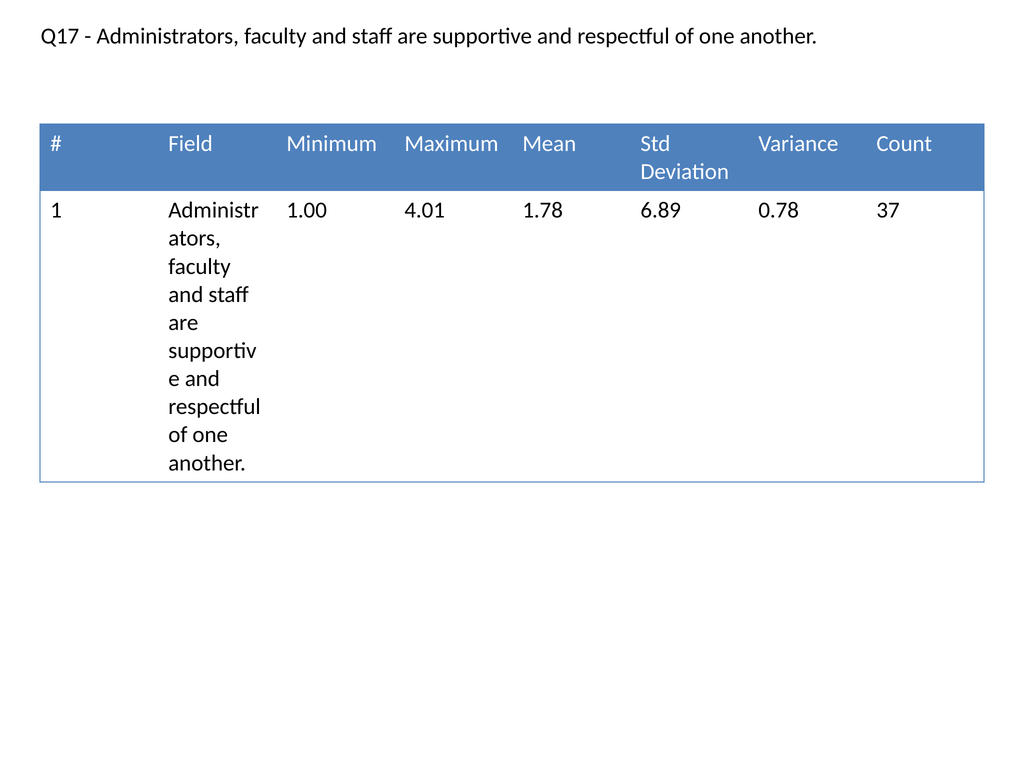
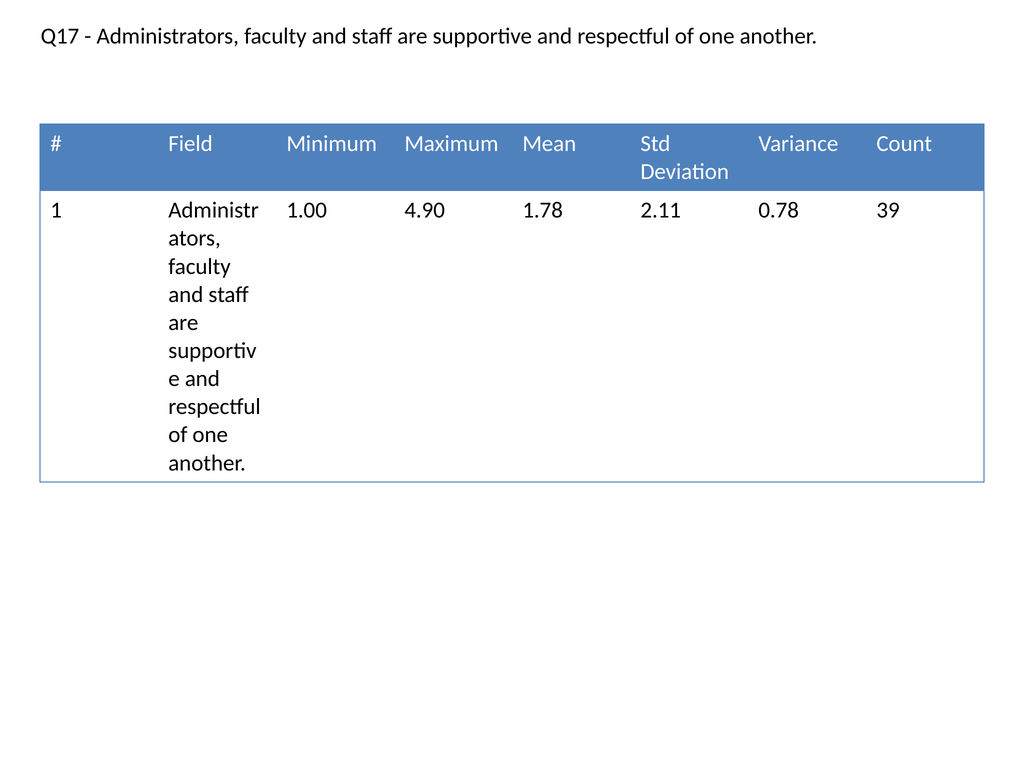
4.01: 4.01 -> 4.90 (425, 210)
6.89: 6.89 -> 2.11 (661, 210)
37: 37 -> 39 (888, 210)
